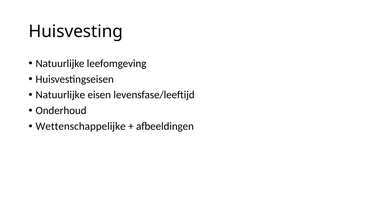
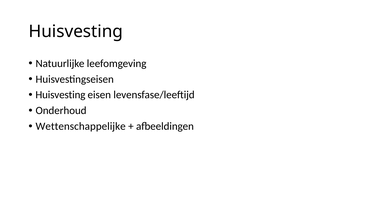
Natuurlijke: Natuurlijke -> Huisvesting (60, 95)
